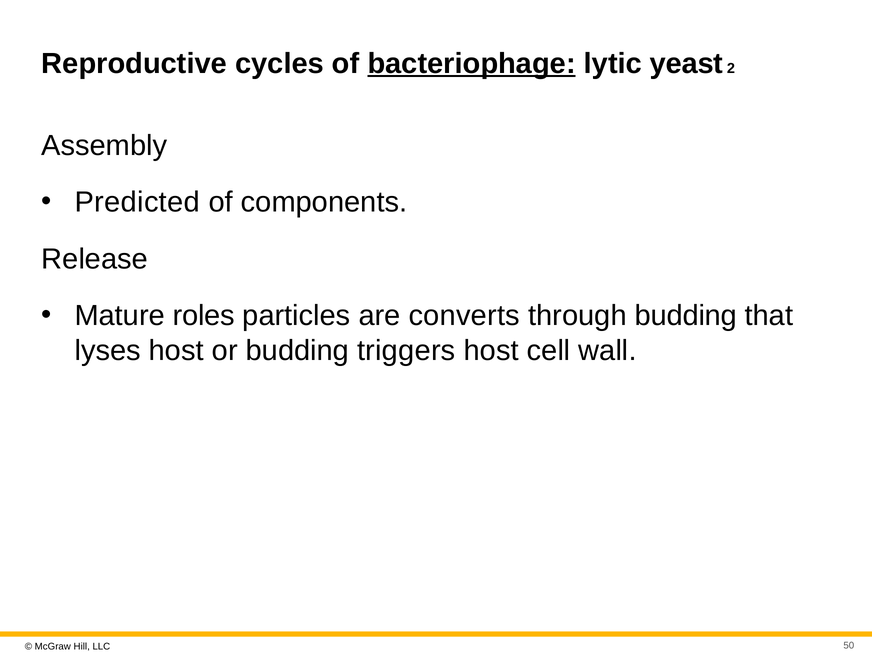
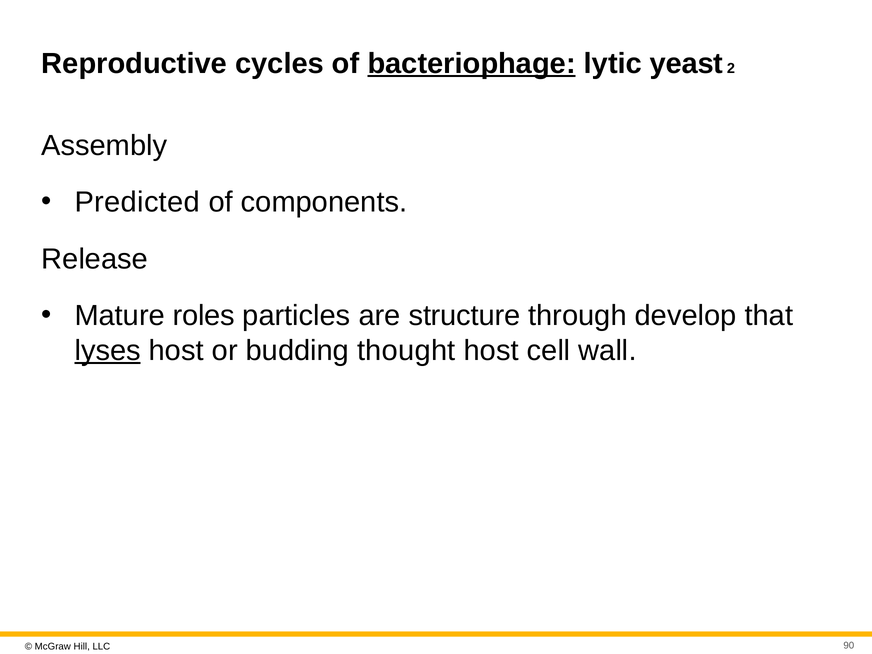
converts: converts -> structure (464, 316)
through budding: budding -> develop (686, 316)
lyses underline: none -> present (108, 350)
triggers: triggers -> thought (406, 350)
50: 50 -> 90 (849, 646)
